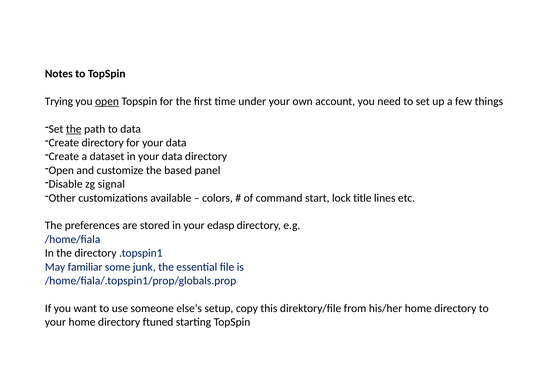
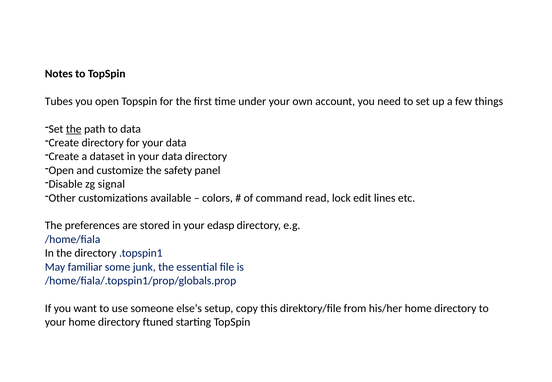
Trying: Trying -> Tubes (59, 101)
open underline: present -> none (107, 101)
based: based -> safety (178, 170)
start: start -> read (317, 198)
title: title -> edit (362, 198)
